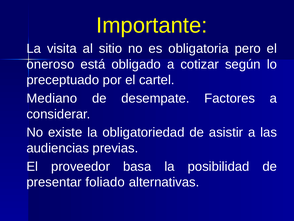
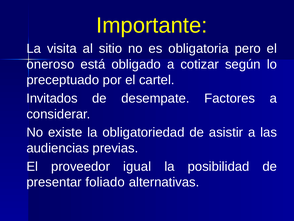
Mediano: Mediano -> Invitados (52, 98)
basa: basa -> igual (137, 166)
